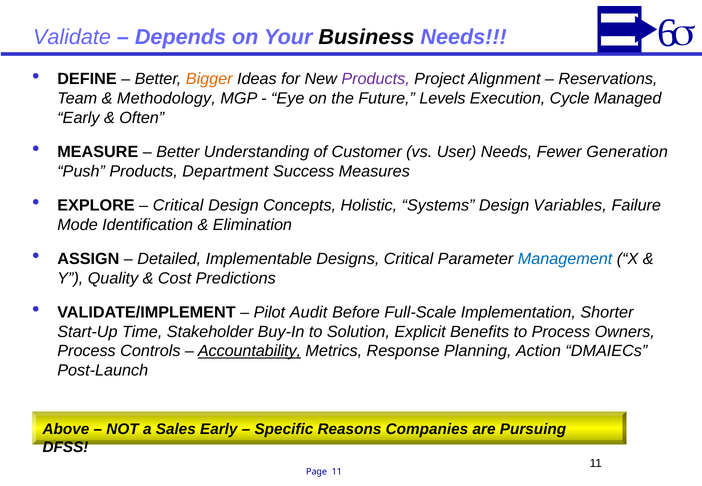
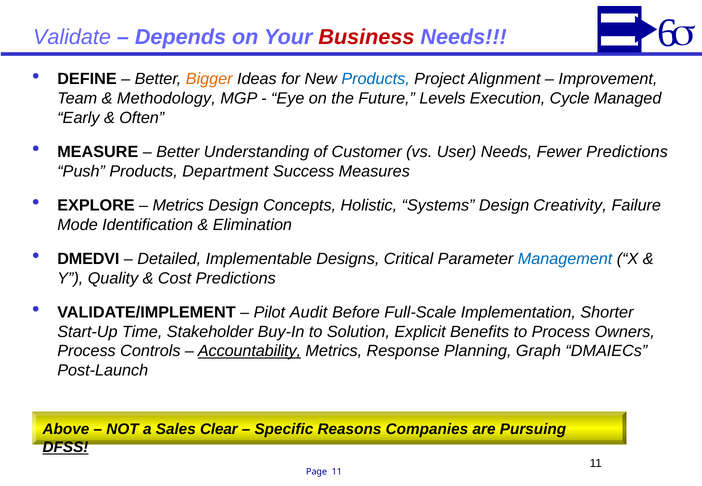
Business colour: black -> red (366, 37)
Products colour: purple -> blue (376, 79)
Reservations: Reservations -> Improvement (608, 79)
Fewer Generation: Generation -> Predictions (627, 152)
Critical: Critical -> Metrics (178, 205)
Variables: Variables -> Creativity (570, 205)
ASSIGN: ASSIGN -> DMEDVI (88, 259)
Action: Action -> Graph (538, 351)
Sales Early: Early -> Clear (219, 429)
DFSS underline: none -> present (65, 447)
